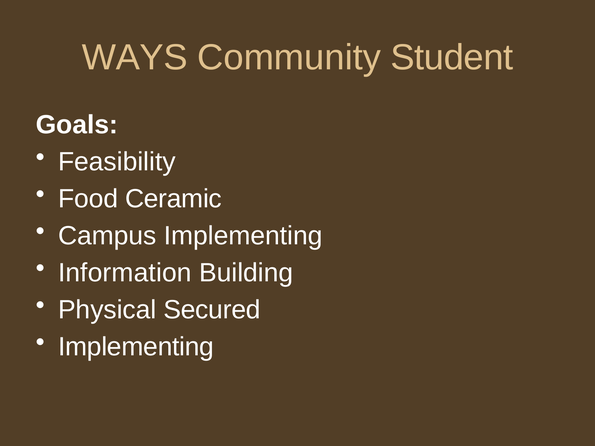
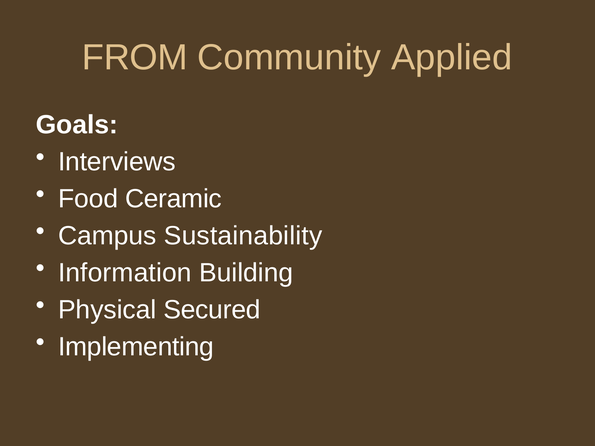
WAYS: WAYS -> FROM (135, 58)
Student: Student -> Applied (452, 58)
Feasibility: Feasibility -> Interviews (117, 162)
Campus Implementing: Implementing -> Sustainability (243, 236)
